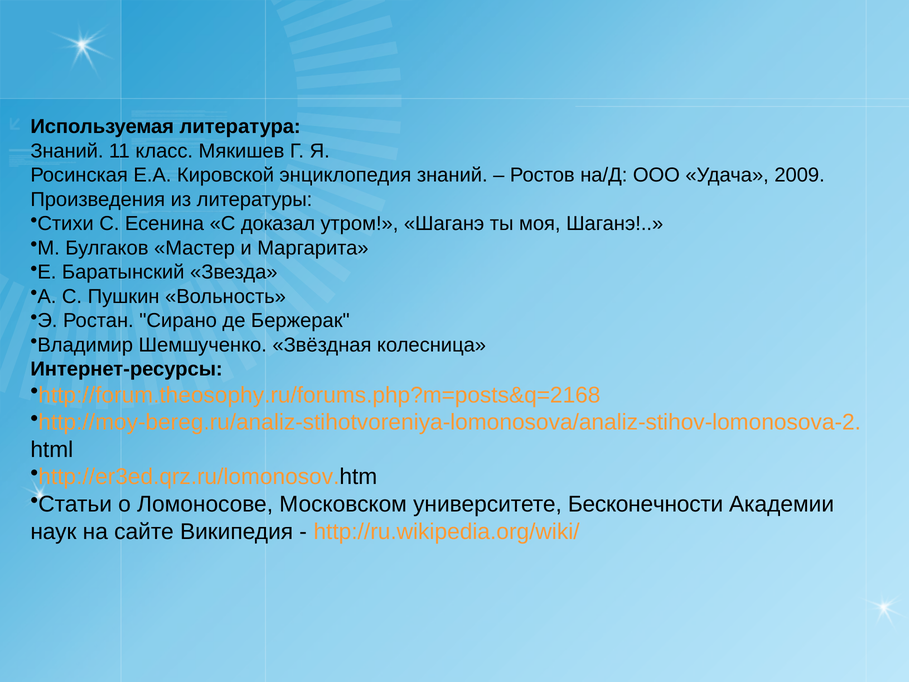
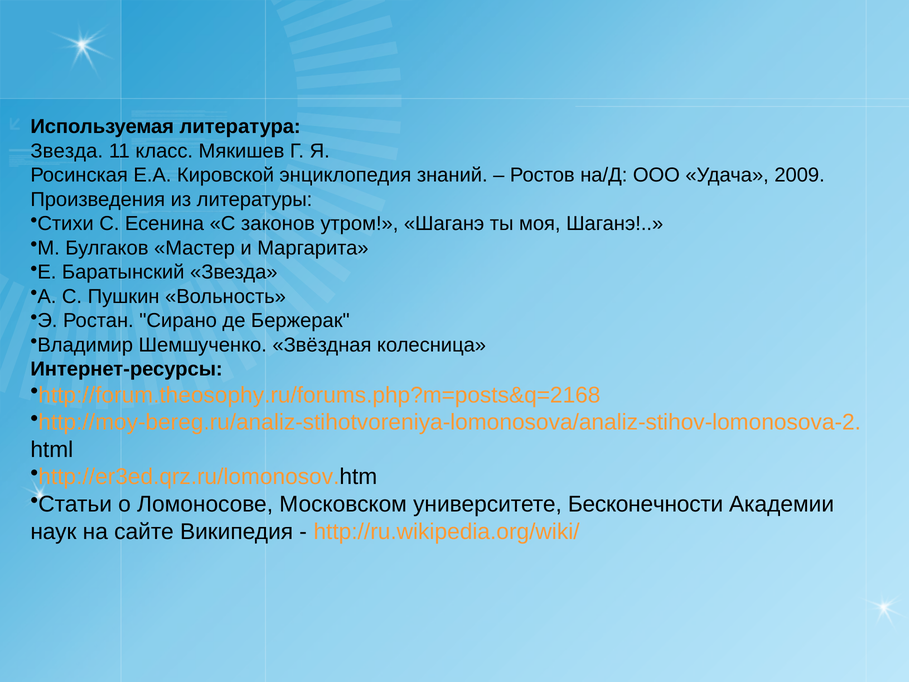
Знаний: Знаний -> Звезда (67, 151)
доказал: доказал -> законов (278, 224)
